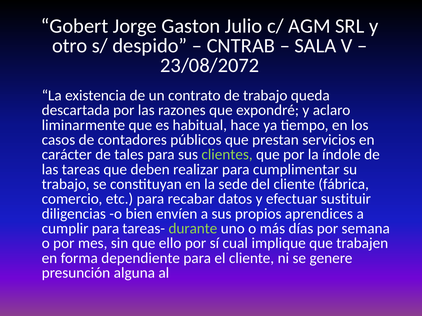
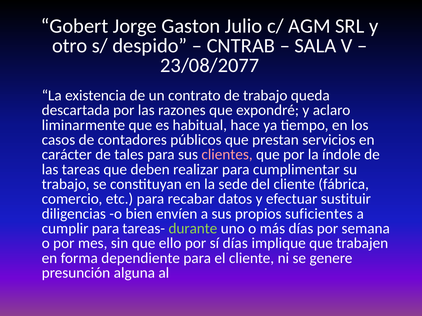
23/08/2072: 23/08/2072 -> 23/08/2077 (210, 65)
clientes colour: light green -> pink (227, 155)
aprendices: aprendices -> suficientes (319, 214)
sí cual: cual -> días (235, 244)
